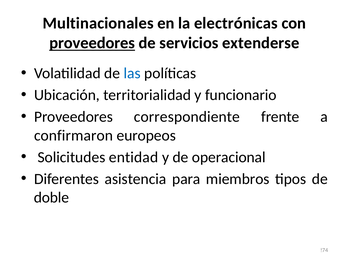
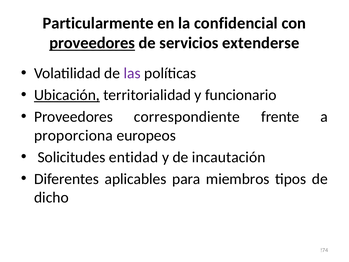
Multinacionales: Multinacionales -> Particularmente (98, 23)
electrónicas: electrónicas -> confidencial (236, 23)
las colour: blue -> purple (132, 73)
Ubicación underline: none -> present (67, 95)
confirmaron: confirmaron -> proporciona (73, 135)
operacional: operacional -> incautación (229, 157)
asistencia: asistencia -> aplicables (136, 179)
doble: doble -> dicho (51, 197)
